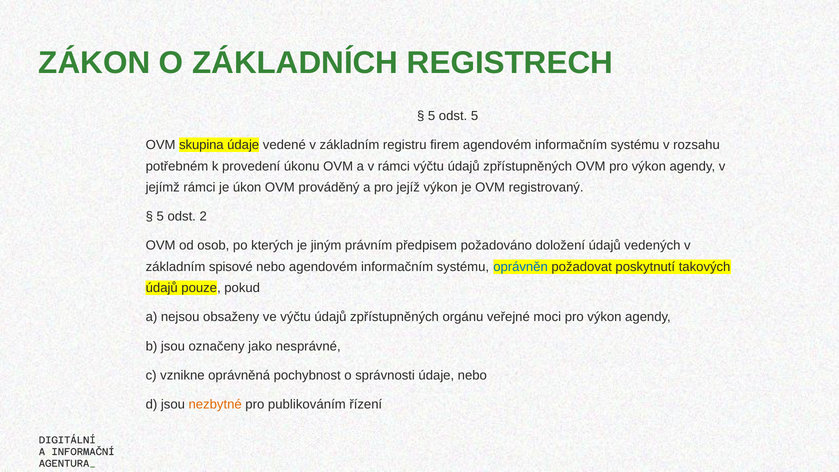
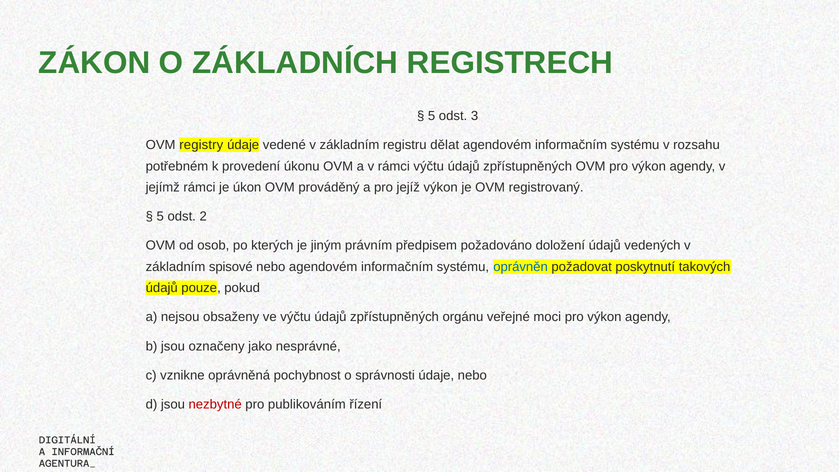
odst 5: 5 -> 3 (475, 116)
skupina: skupina -> registry (201, 145)
firem: firem -> dělat (445, 145)
nezbytné colour: orange -> red (215, 404)
